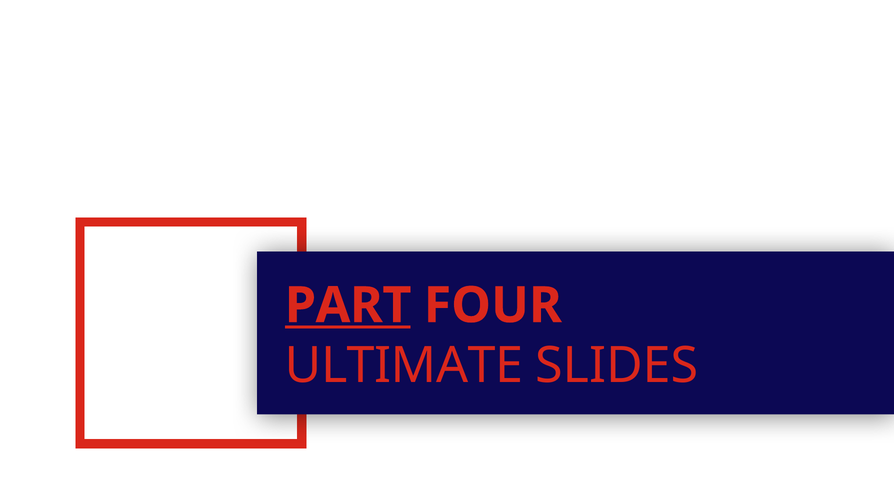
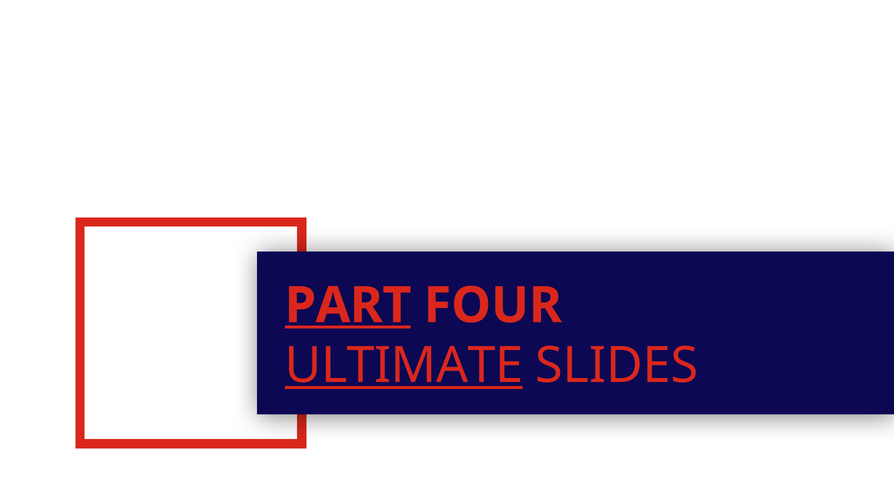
ULTIMATE underline: none -> present (404, 366)
